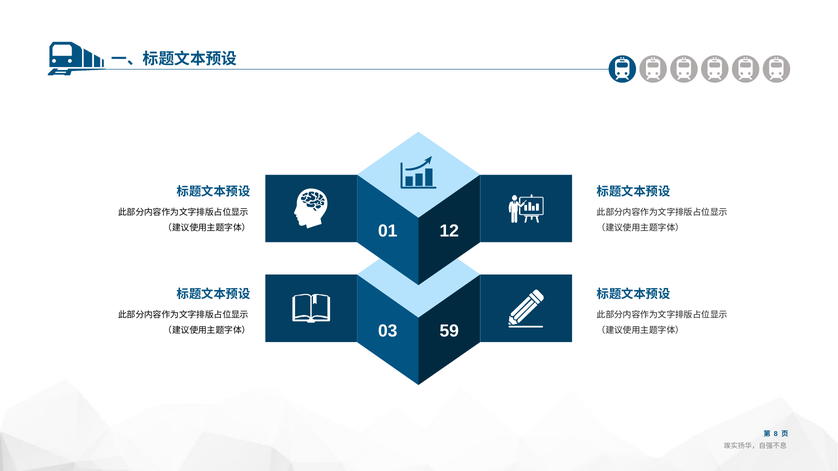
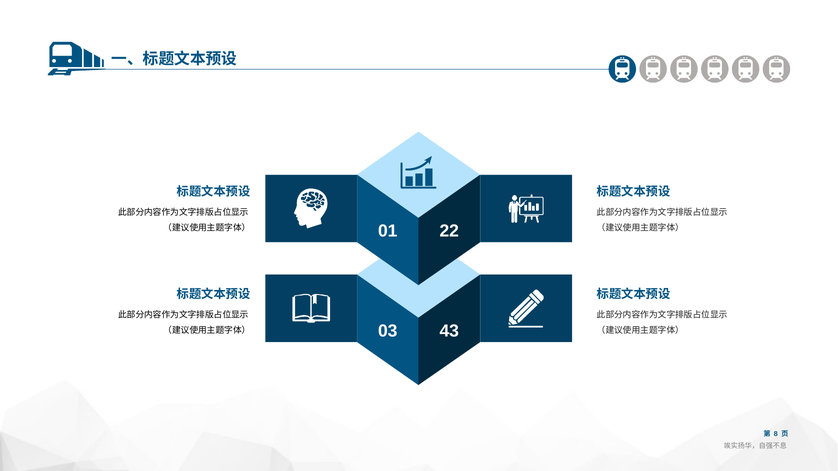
12: 12 -> 22 (449, 231)
59: 59 -> 43 (449, 331)
